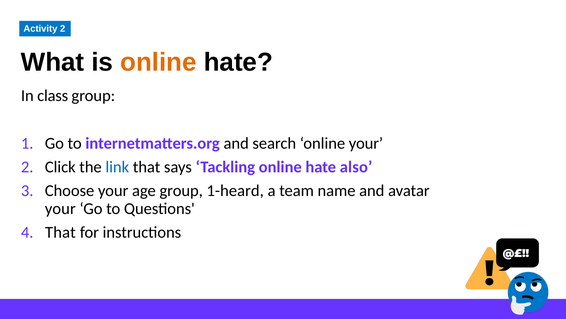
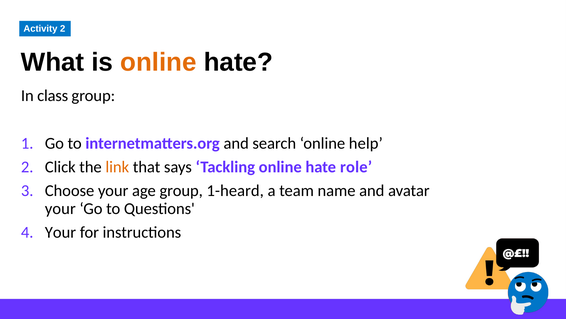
online your: your -> help (366, 143)
link colour: blue -> orange (117, 167)
also: also -> role (356, 167)
That: That -> Your (60, 232)
